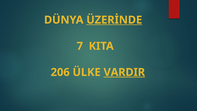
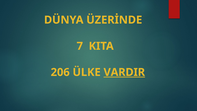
ÜZERİNDE underline: present -> none (114, 20)
